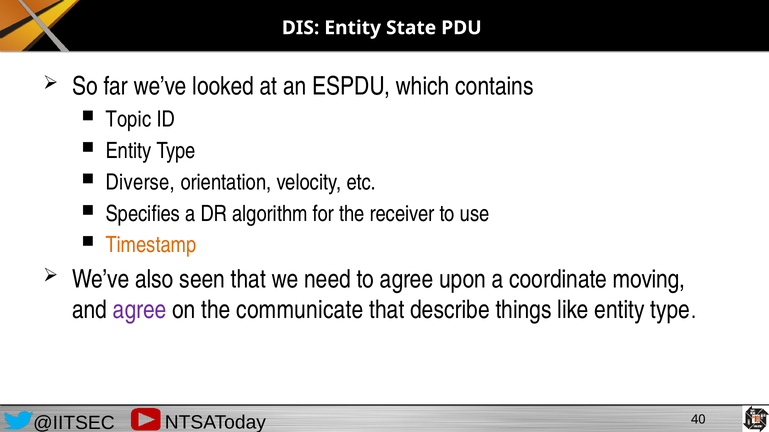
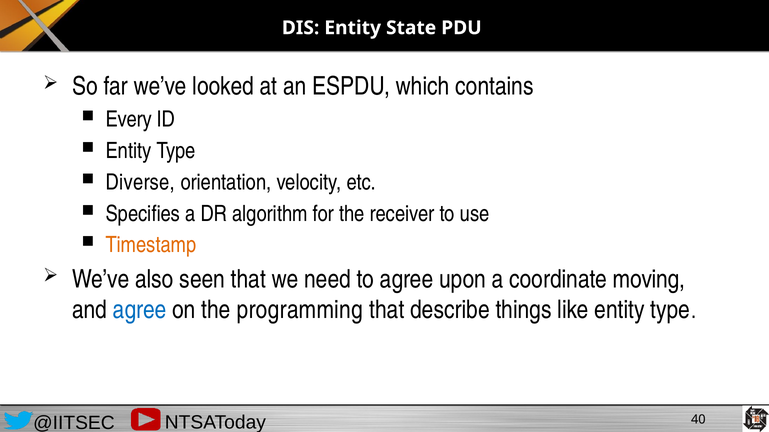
Topic: Topic -> Every (129, 120)
agree colour: purple -> blue (140, 310)
communicate: communicate -> programming (300, 310)
